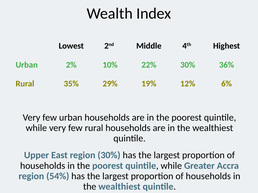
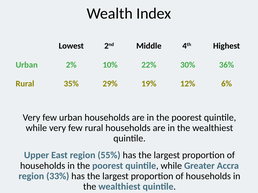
region 30%: 30% -> 55% (109, 156)
54%: 54% -> 33% (58, 177)
